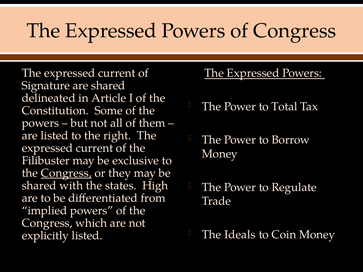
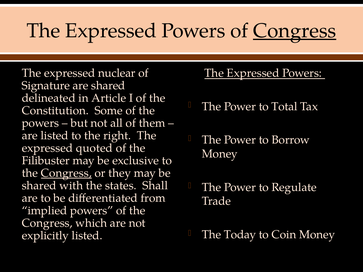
Congress underline: none -> present (295, 31)
current: current -> nuclear (117, 73)
current: current -> quoted (94, 148)
High: High -> Shall (155, 186)
Ideals: Ideals -> Today (240, 235)
